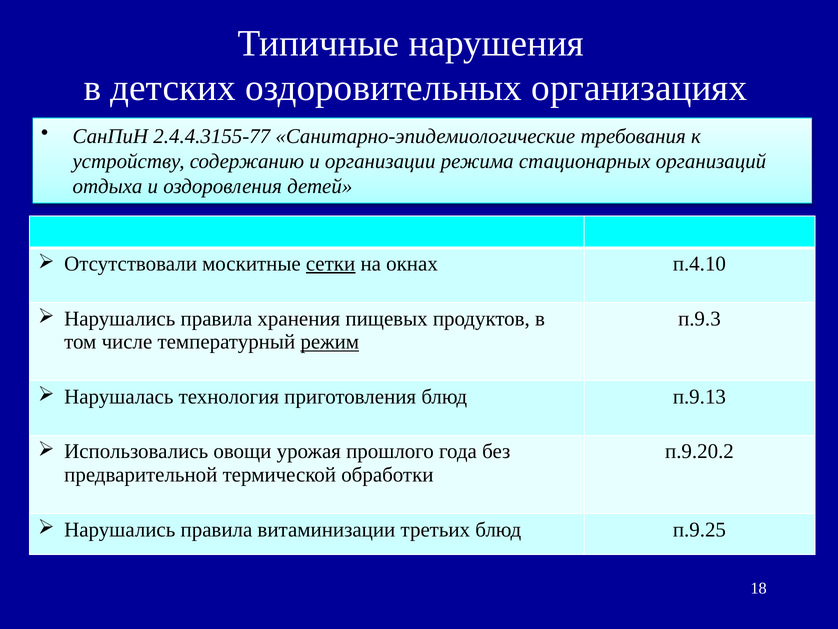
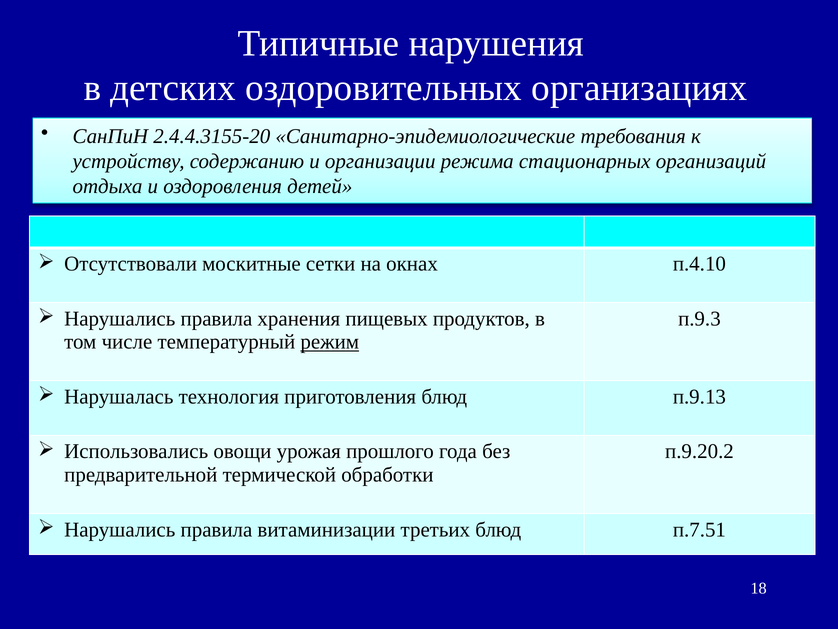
2.4.4.3155-77: 2.4.4.3155-77 -> 2.4.4.3155-20 (212, 136)
сетки underline: present -> none (331, 264)
п.9.25: п.9.25 -> п.7.51 (699, 529)
